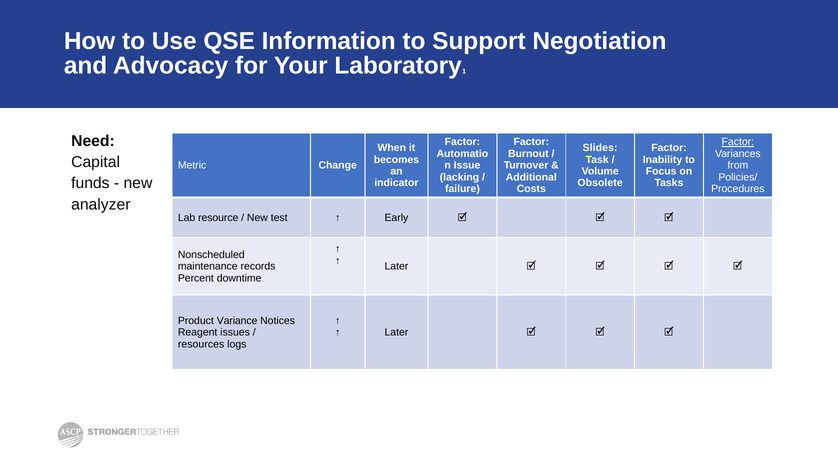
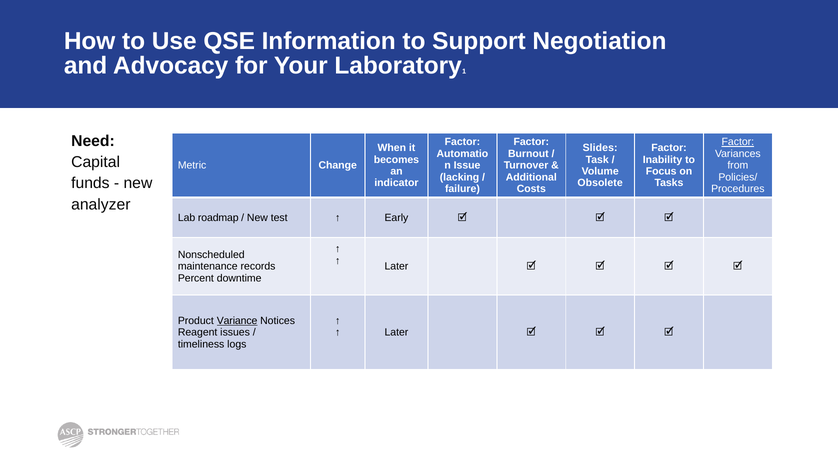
resource: resource -> roadmap (218, 218)
Variance underline: none -> present (237, 321)
resources: resources -> timeliness (201, 344)
